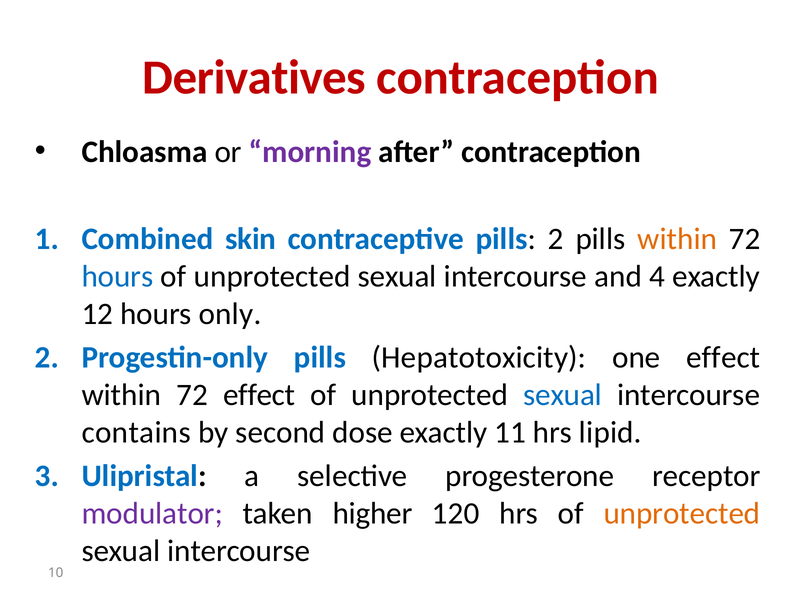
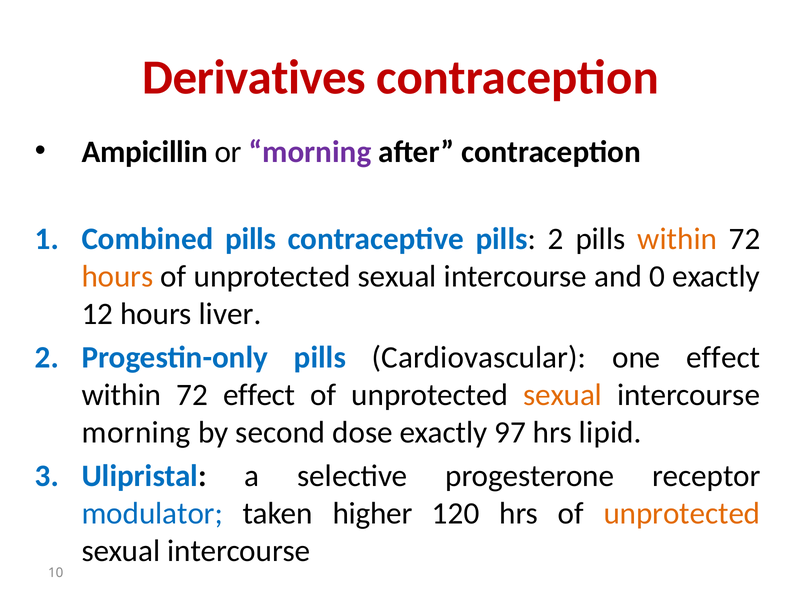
Chloasma: Chloasma -> Ampicillin (145, 152)
Combined skin: skin -> pills (251, 239)
hours colour: blue -> orange (117, 277)
4: 4 -> 0 (657, 277)
only: only -> liver (230, 314)
Hepatotoxicity: Hepatotoxicity -> Cardiovascular (479, 358)
sexual colour: blue -> orange (563, 395)
contains: contains -> morning (136, 433)
11: 11 -> 97 (510, 433)
modulator colour: purple -> blue (152, 514)
